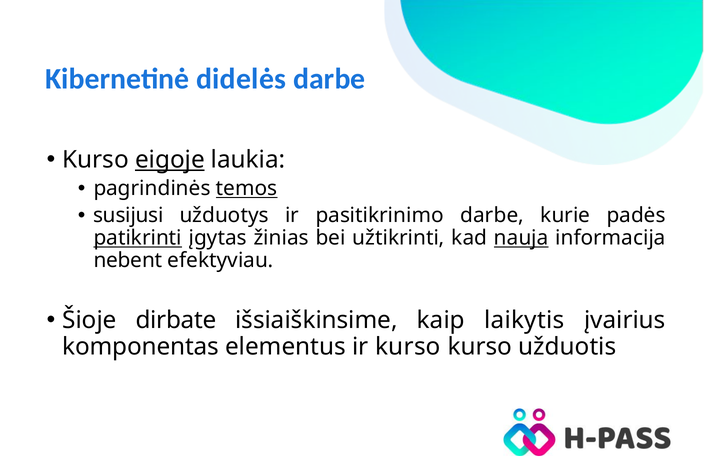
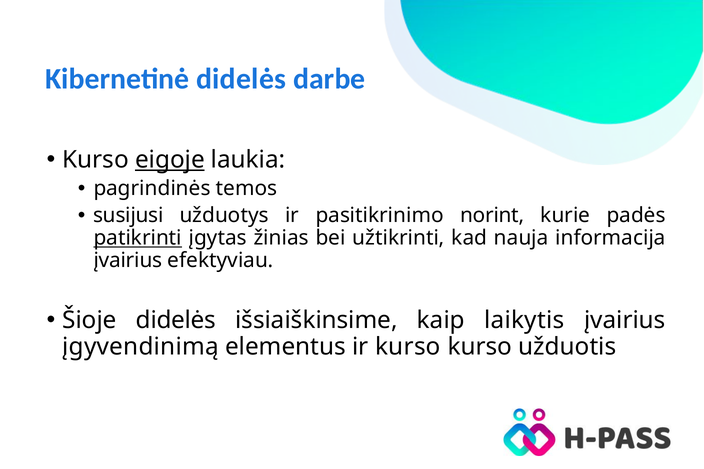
temos underline: present -> none (247, 189)
pasitikrinimo darbe: darbe -> norint (492, 216)
nauja underline: present -> none (521, 238)
nebent: nebent -> įvairius (128, 261)
Šioje dirbate: dirbate -> didelės (176, 321)
komponentas: komponentas -> įgyvendinimą (140, 347)
